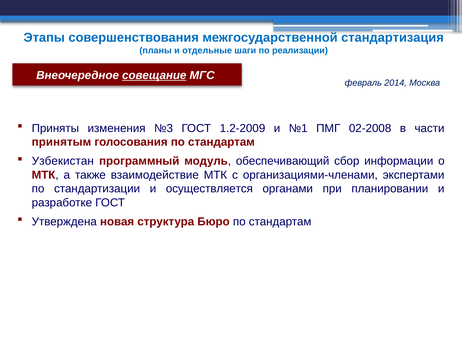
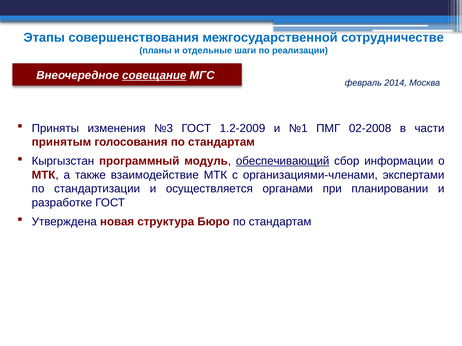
стандартизация: стандартизация -> сотрудничестве (392, 38)
Узбекистан: Узбекистан -> Кыргызстан (63, 161)
обеспечивающий underline: none -> present (283, 161)
